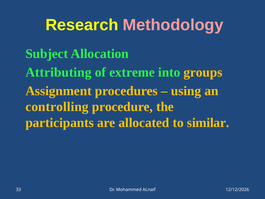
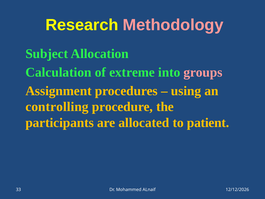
Attributing: Attributing -> Calculation (58, 72)
groups colour: yellow -> pink (203, 72)
similar: similar -> patient (208, 123)
